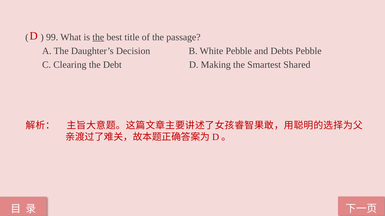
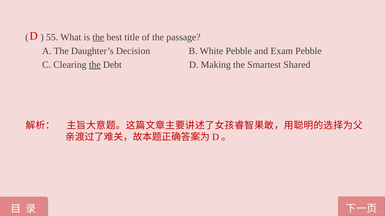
99: 99 -> 55 (52, 37)
Debts: Debts -> Exam (282, 51)
the underline: none -> present (95, 65)
